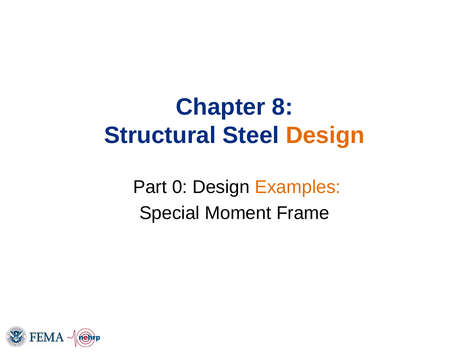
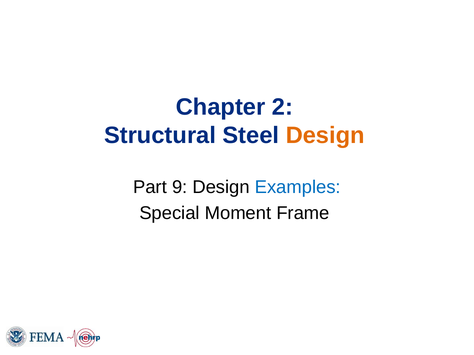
8: 8 -> 2 (282, 107)
0: 0 -> 9 (180, 187)
Examples colour: orange -> blue (298, 187)
